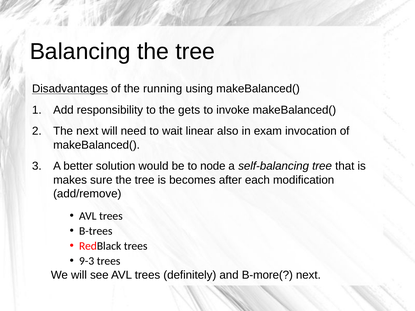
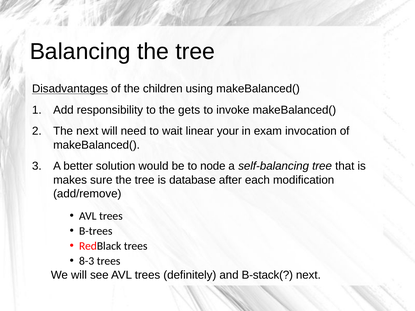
running: running -> children (163, 89)
also: also -> your (228, 131)
becomes: becomes -> database (193, 180)
9-3: 9-3 -> 8-3 (87, 261)
B-more(: B-more( -> B-stack( (267, 275)
